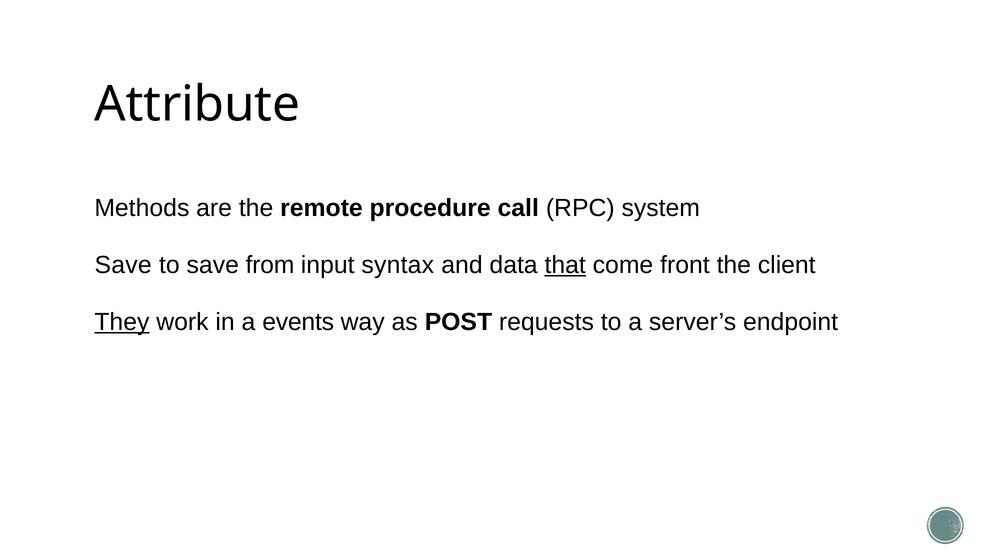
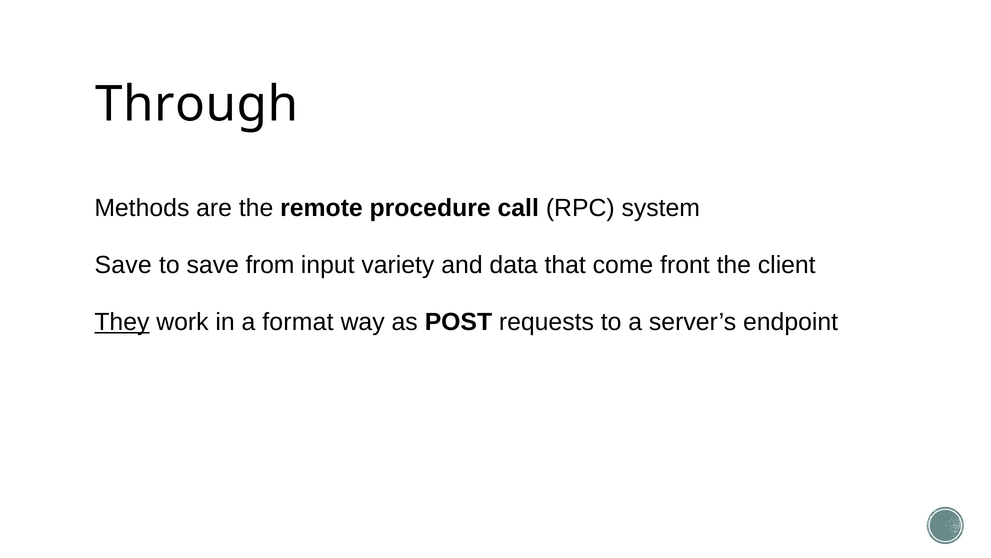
Attribute: Attribute -> Through (197, 104)
syntax: syntax -> variety (398, 265)
that underline: present -> none (565, 265)
events: events -> format (298, 322)
